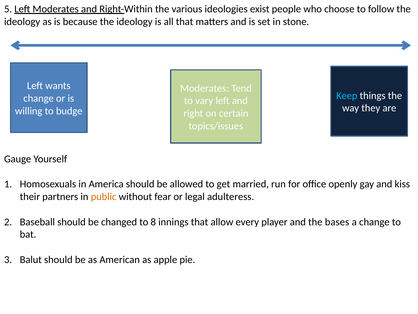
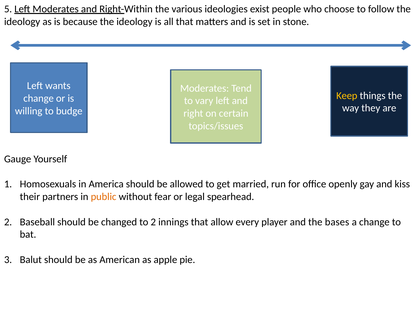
Keep colour: light blue -> yellow (347, 95)
adulteress: adulteress -> spearhead (231, 196)
to 8: 8 -> 2 (153, 222)
